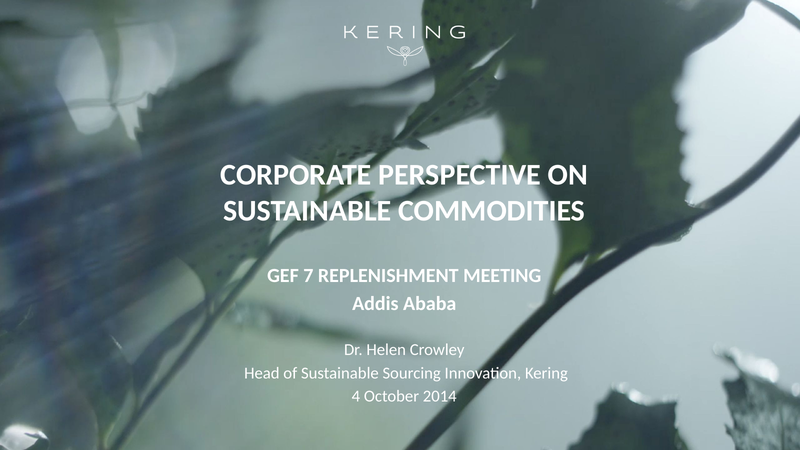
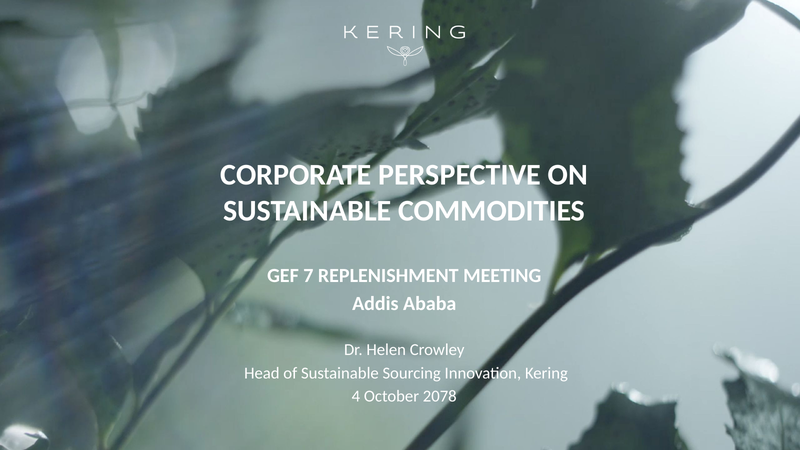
2014: 2014 -> 2078 (440, 396)
